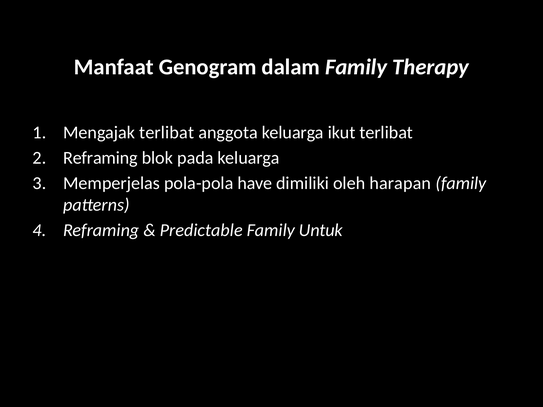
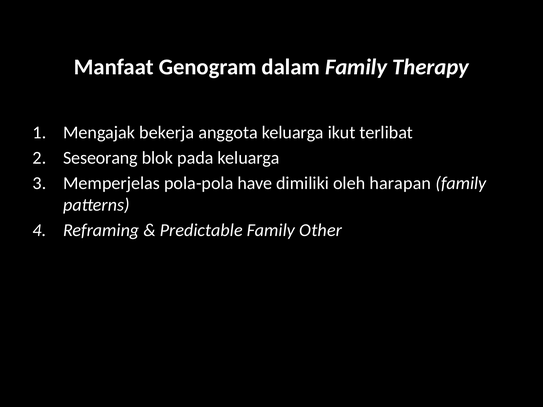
Mengajak terlibat: terlibat -> bekerja (167, 132)
Reframing: Reframing -> Seseorang (100, 158)
Untuk: Untuk -> Other (321, 230)
